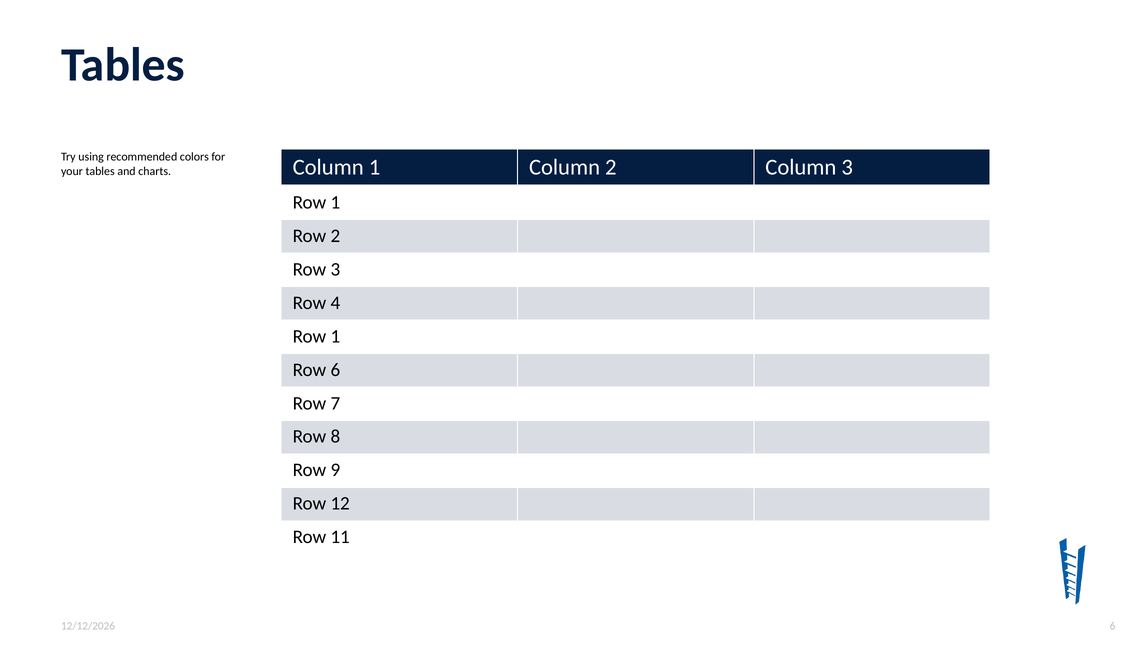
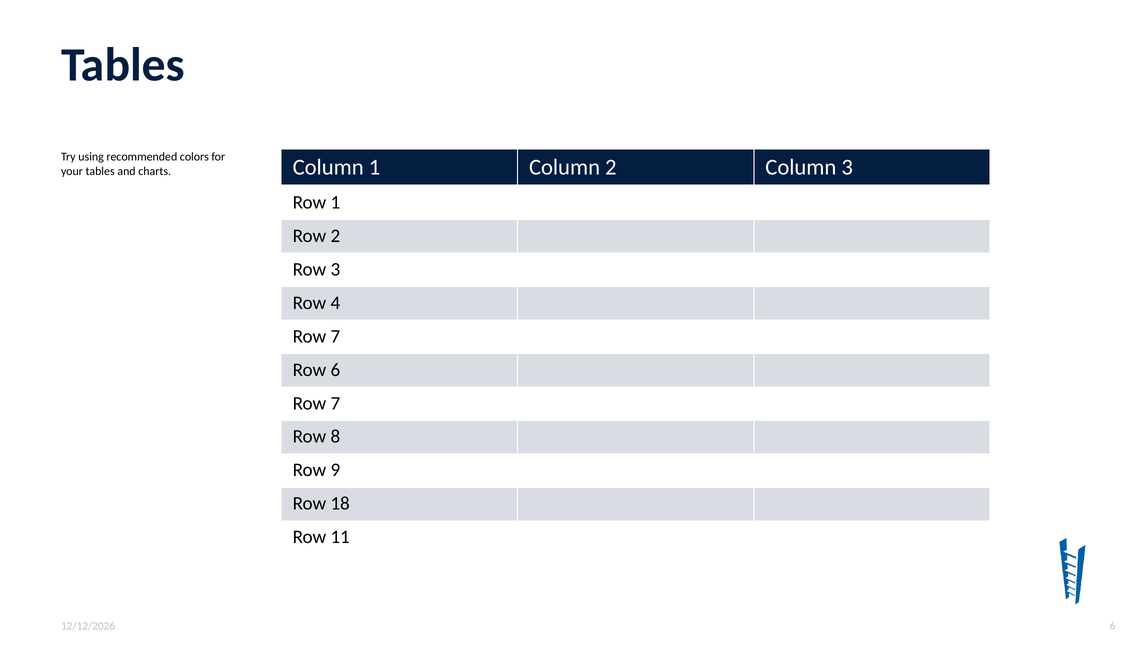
1: 1 -> 7 (335, 336)
12: 12 -> 18 (340, 504)
